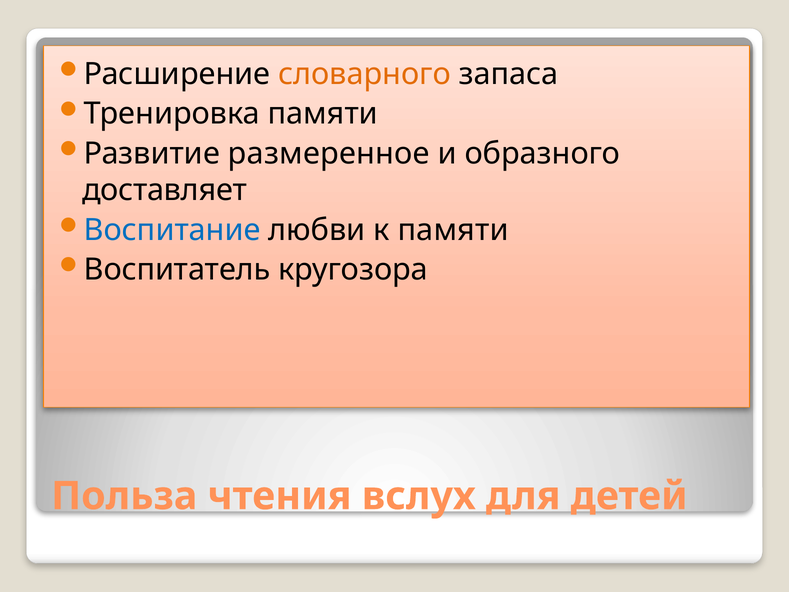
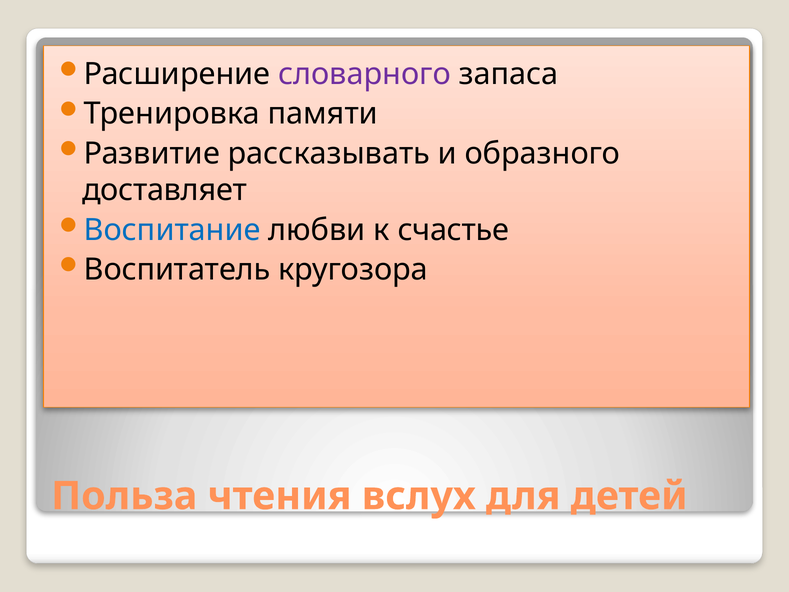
словарного colour: orange -> purple (364, 74)
размеренное: размеренное -> рассказывать (329, 153)
к памяти: памяти -> счастье (453, 230)
